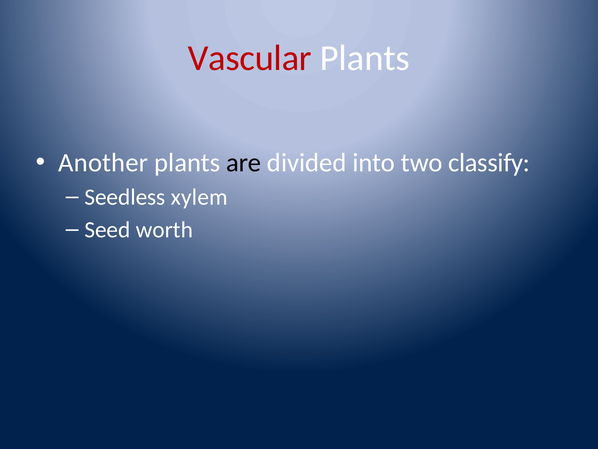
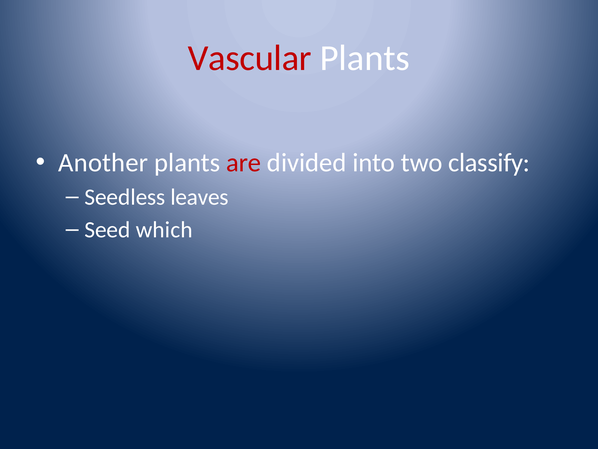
are colour: black -> red (244, 163)
xylem: xylem -> leaves (200, 197)
worth: worth -> which (164, 230)
